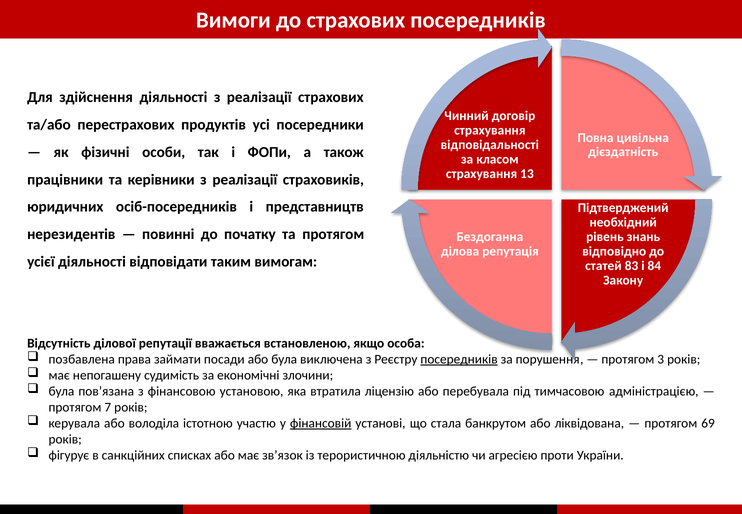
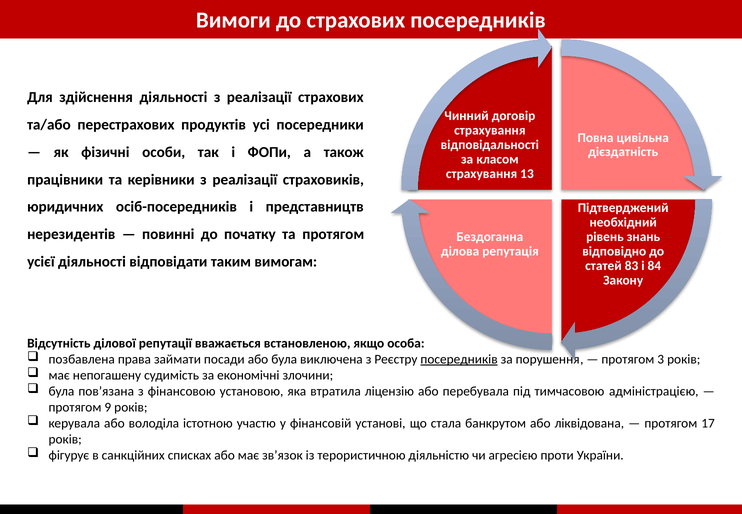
7: 7 -> 9 (108, 407)
фінансовій underline: present -> none (321, 423)
69: 69 -> 17 (708, 423)
